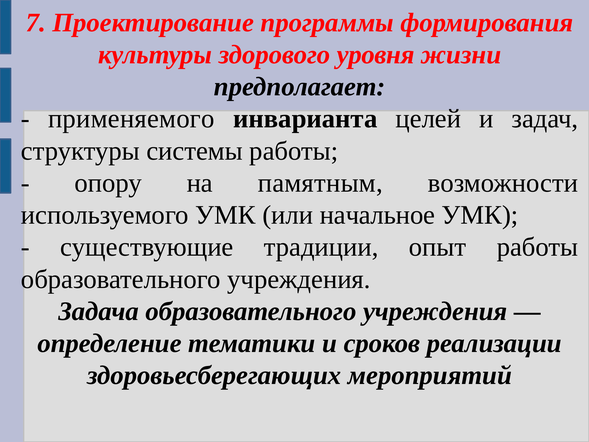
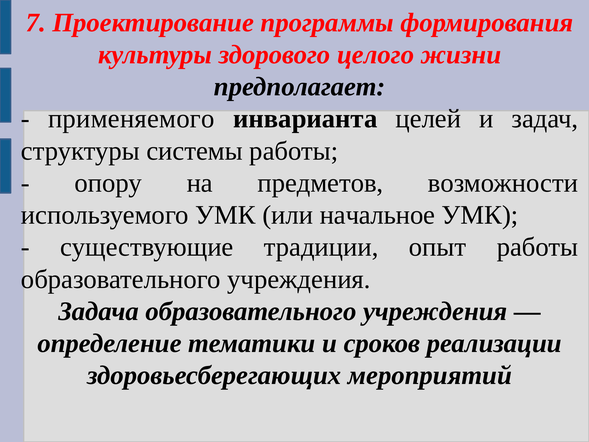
уровня: уровня -> целого (376, 55)
памятным: памятным -> предметов (320, 183)
